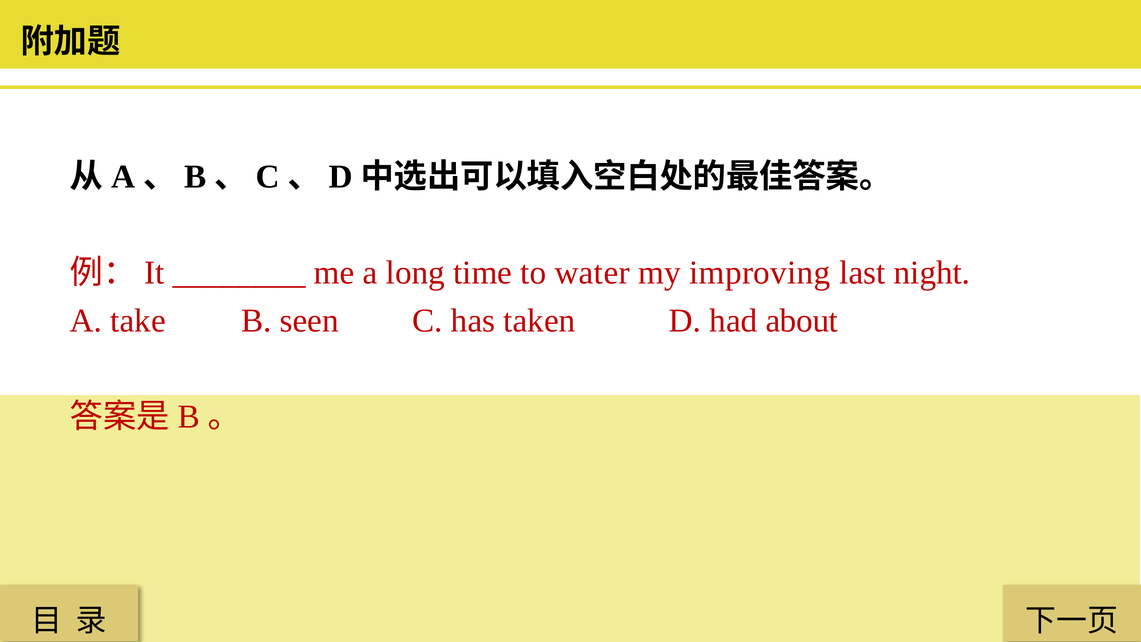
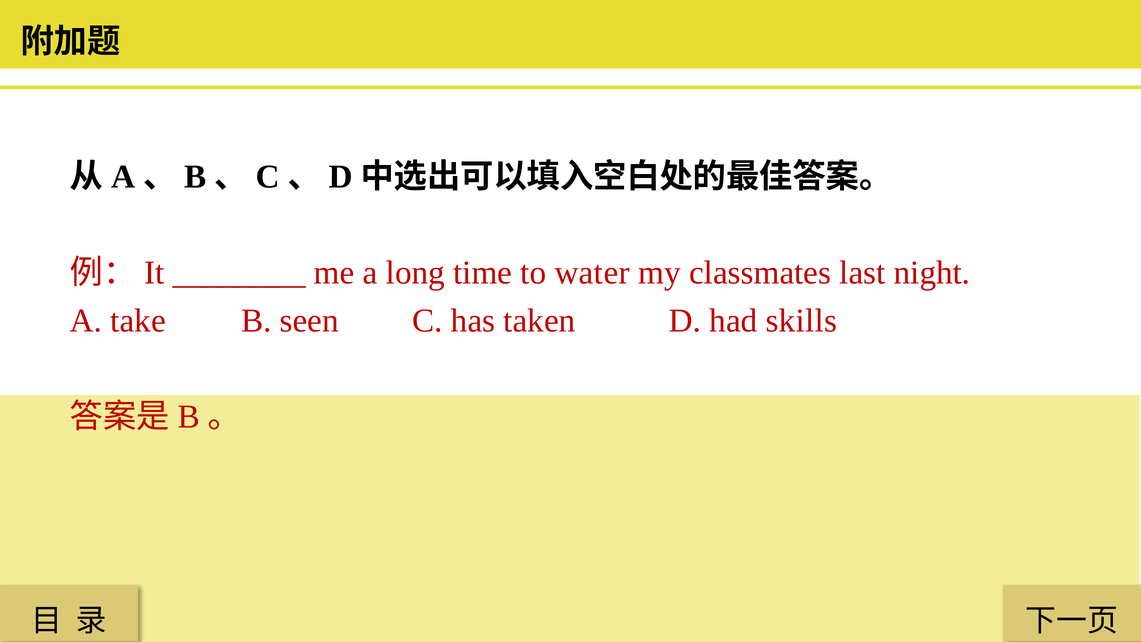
improving: improving -> classmates (760, 273)
about: about -> skills (802, 321)
